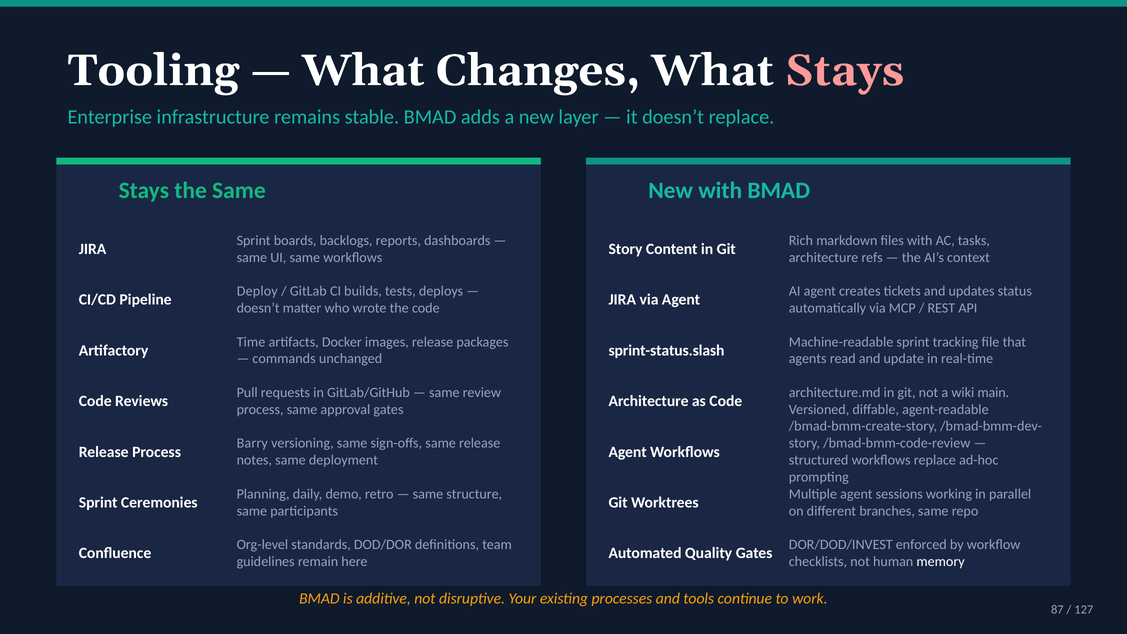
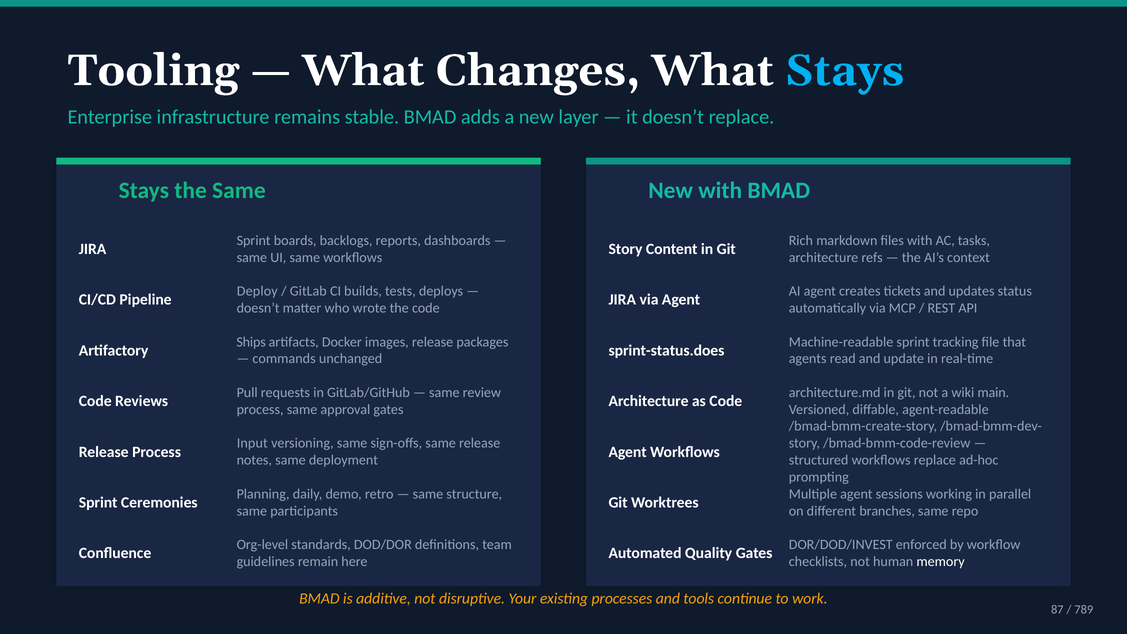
Stays colour: pink -> light blue (845, 71)
Time: Time -> Ships (251, 342)
sprint-status.slash: sprint-status.slash -> sprint-status.does (666, 350)
Barry: Barry -> Input (252, 443)
127: 127 -> 789 (1084, 609)
